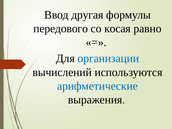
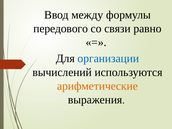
другая: другая -> между (87, 15)
косая: косая -> связи (117, 29)
арифметические colour: blue -> orange (97, 86)
